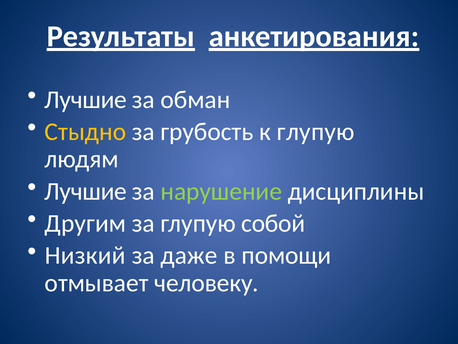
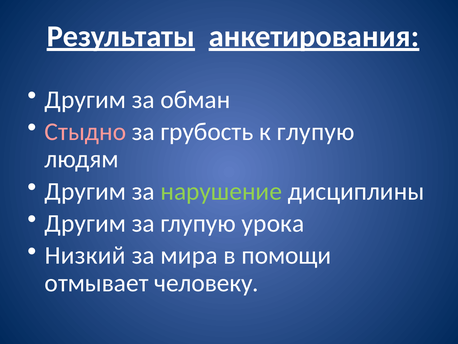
Лучшие: Лучшие -> Другим (85, 99)
Стыдно colour: yellow -> pink (85, 132)
Лучшие: Лучшие -> Другим (85, 191)
собой: собой -> урока (273, 223)
даже: даже -> мира (189, 255)
